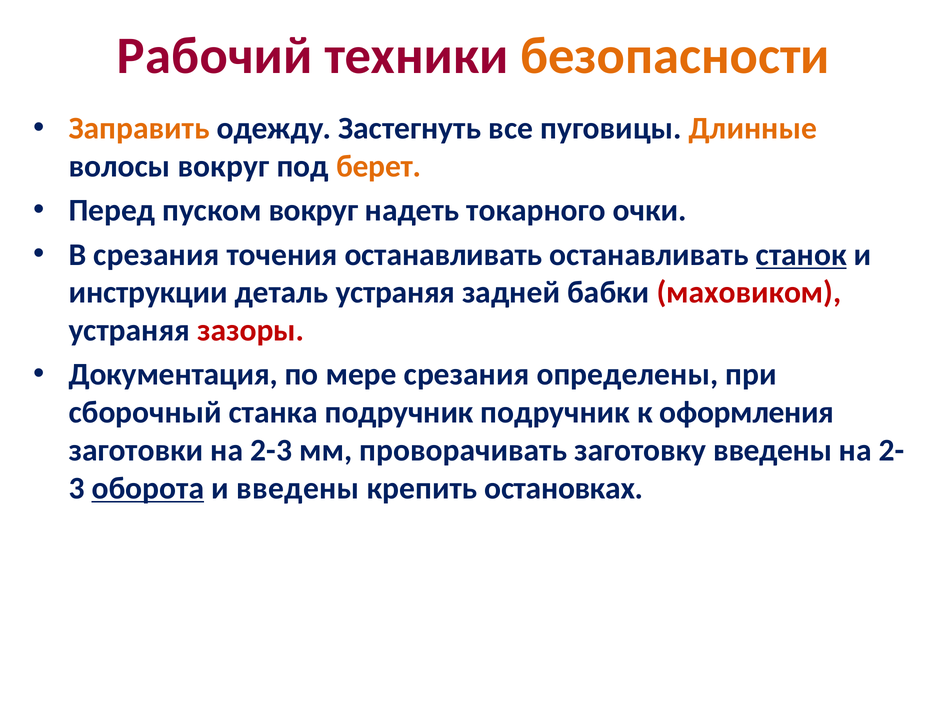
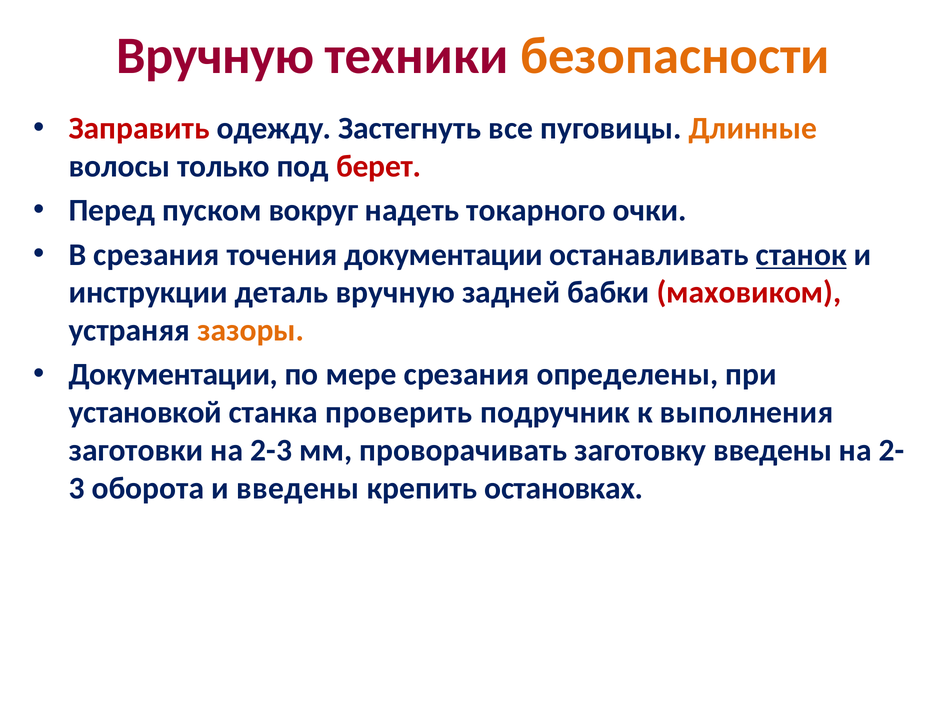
Рабочий: Рабочий -> Вручную (215, 56)
Заправить colour: orange -> red (139, 128)
волосы вокруг: вокруг -> только (224, 166)
берет colour: orange -> red (379, 166)
точения останавливать: останавливать -> документации (444, 255)
деталь устраняя: устраняя -> вручную (395, 293)
зазоры colour: red -> orange (251, 330)
Документация: Документация -> Документации (173, 375)
сборочный: сборочный -> установкой (145, 413)
станка подручник: подручник -> проверить (399, 413)
оформления: оформления -> выполнения (747, 413)
оборота underline: present -> none (148, 488)
